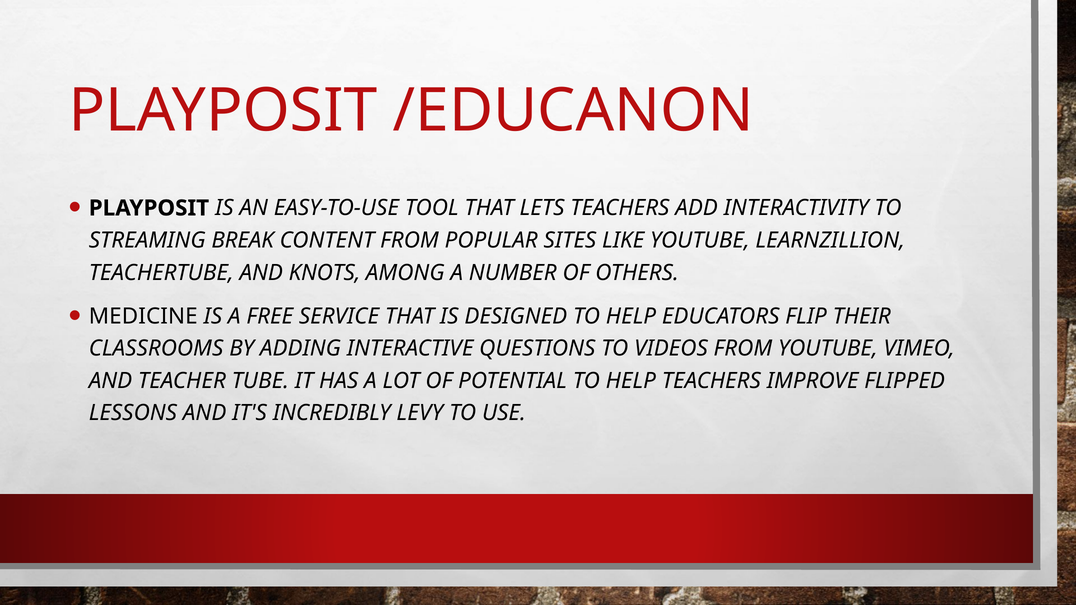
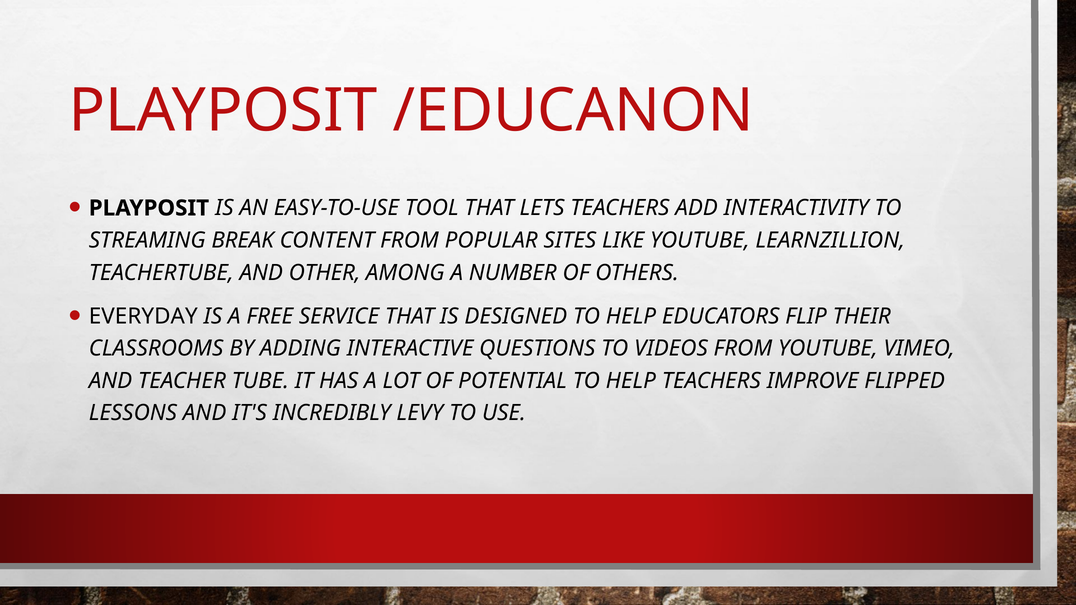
KNOTS: KNOTS -> OTHER (325, 273)
MEDICINE: MEDICINE -> EVERYDAY (143, 316)
